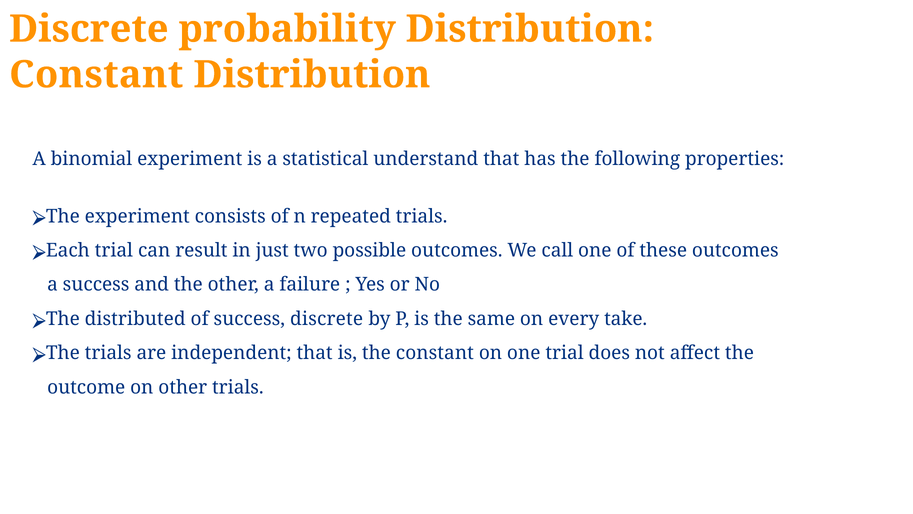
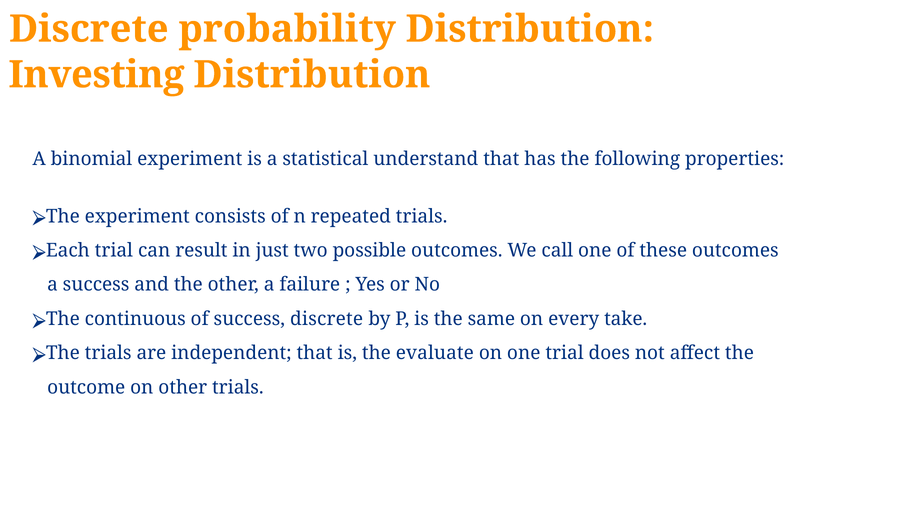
Constant: Constant -> Investing (97, 75)
distributed: distributed -> continuous (135, 319)
the constant: constant -> evaluate (435, 353)
